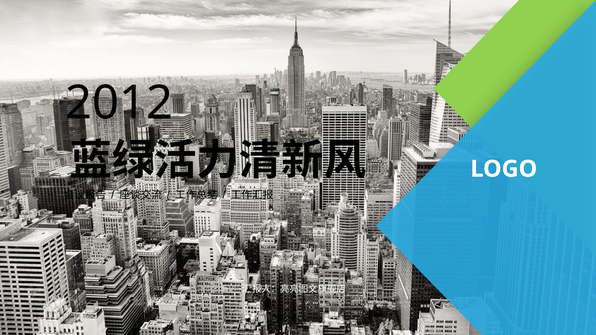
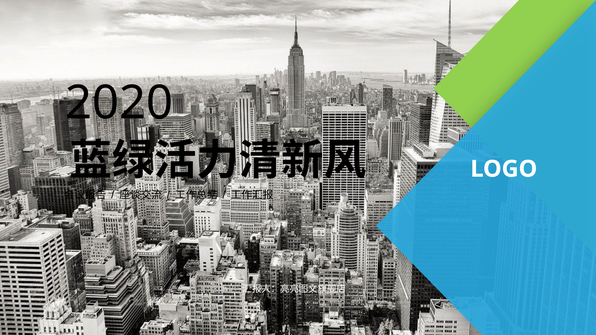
2012: 2012 -> 2020 (119, 103)
